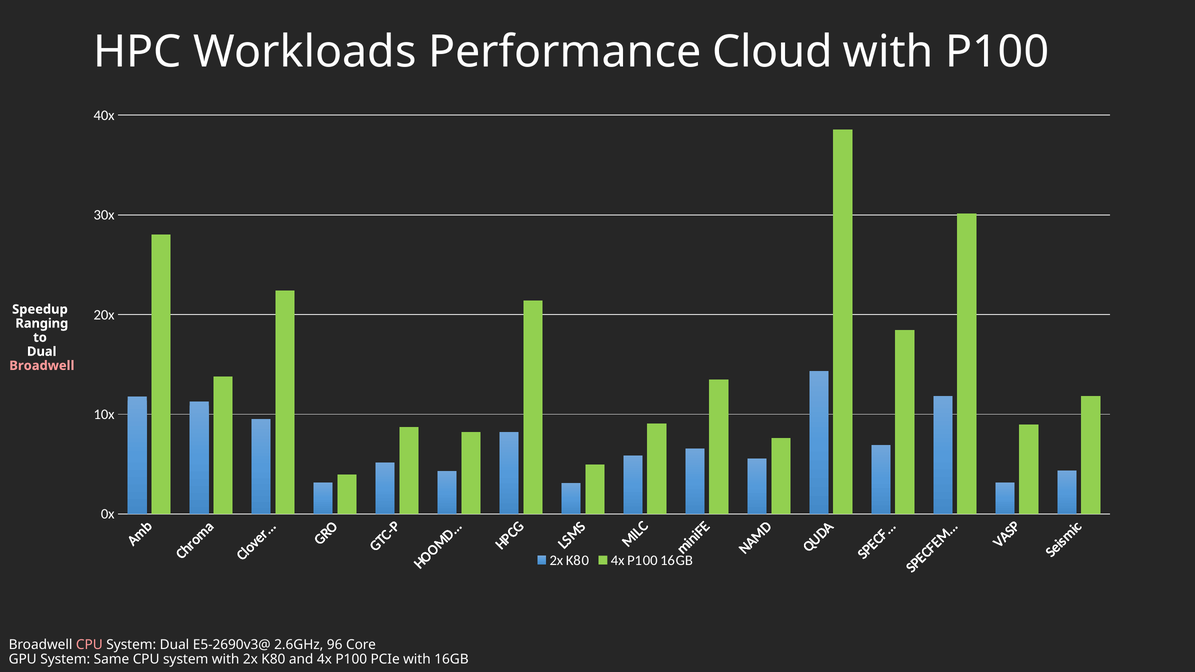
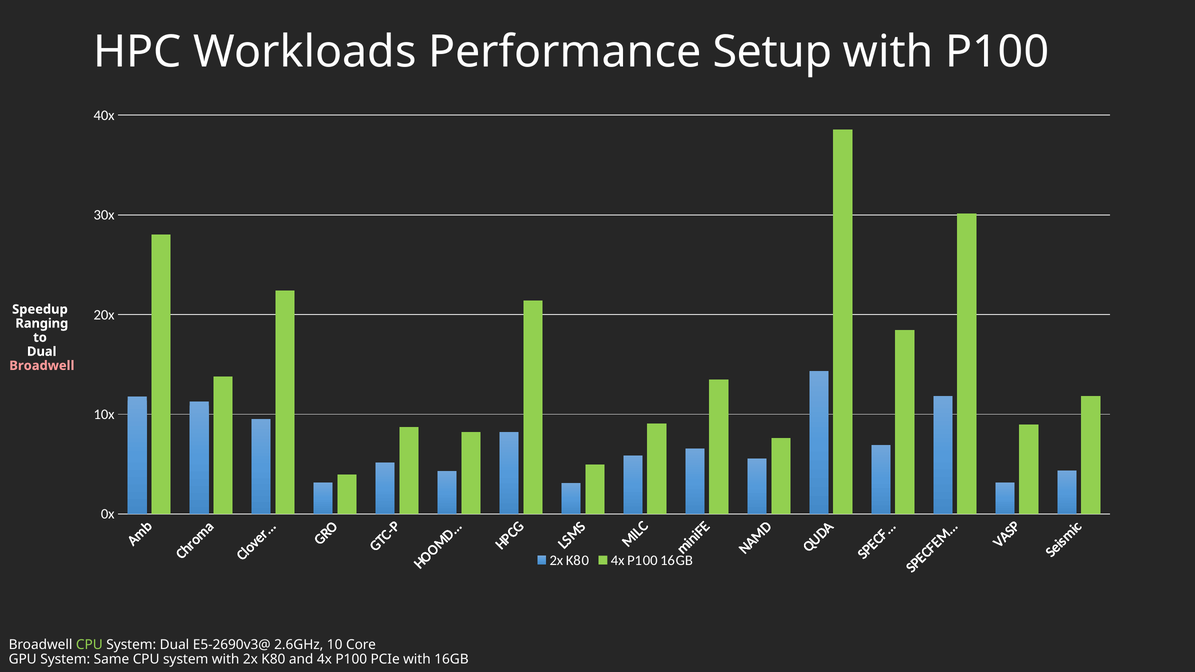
Cloud: Cloud -> Setup (772, 52)
CPU colour: pink -> light green (89, 645)
96: 96 -> 10 (335, 645)
